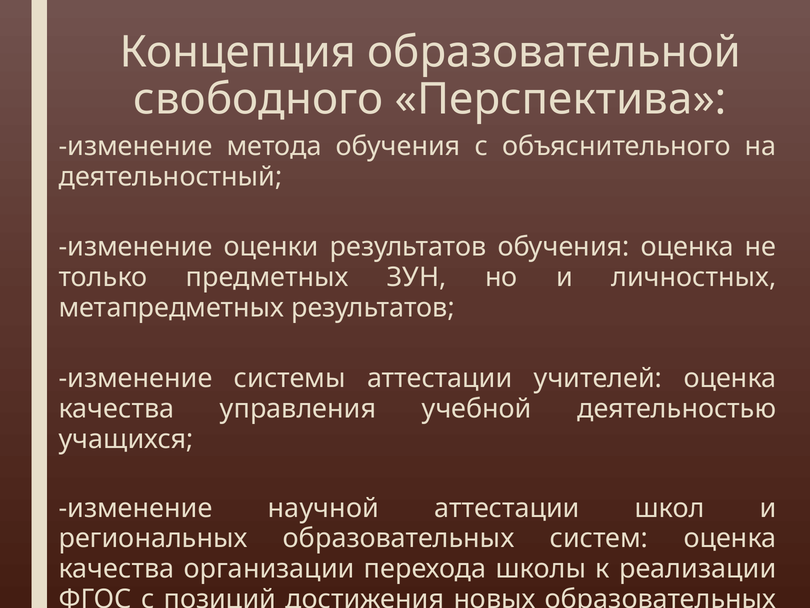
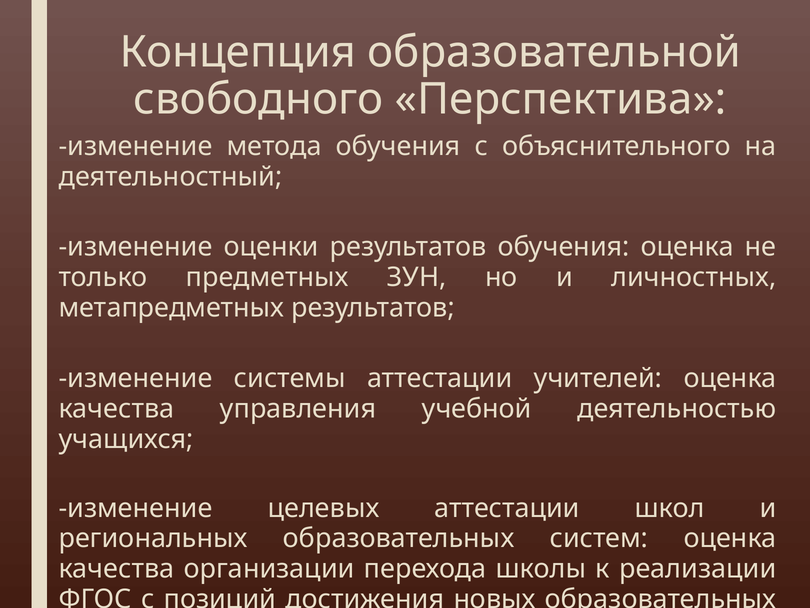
научной: научной -> целевых (323, 508)
